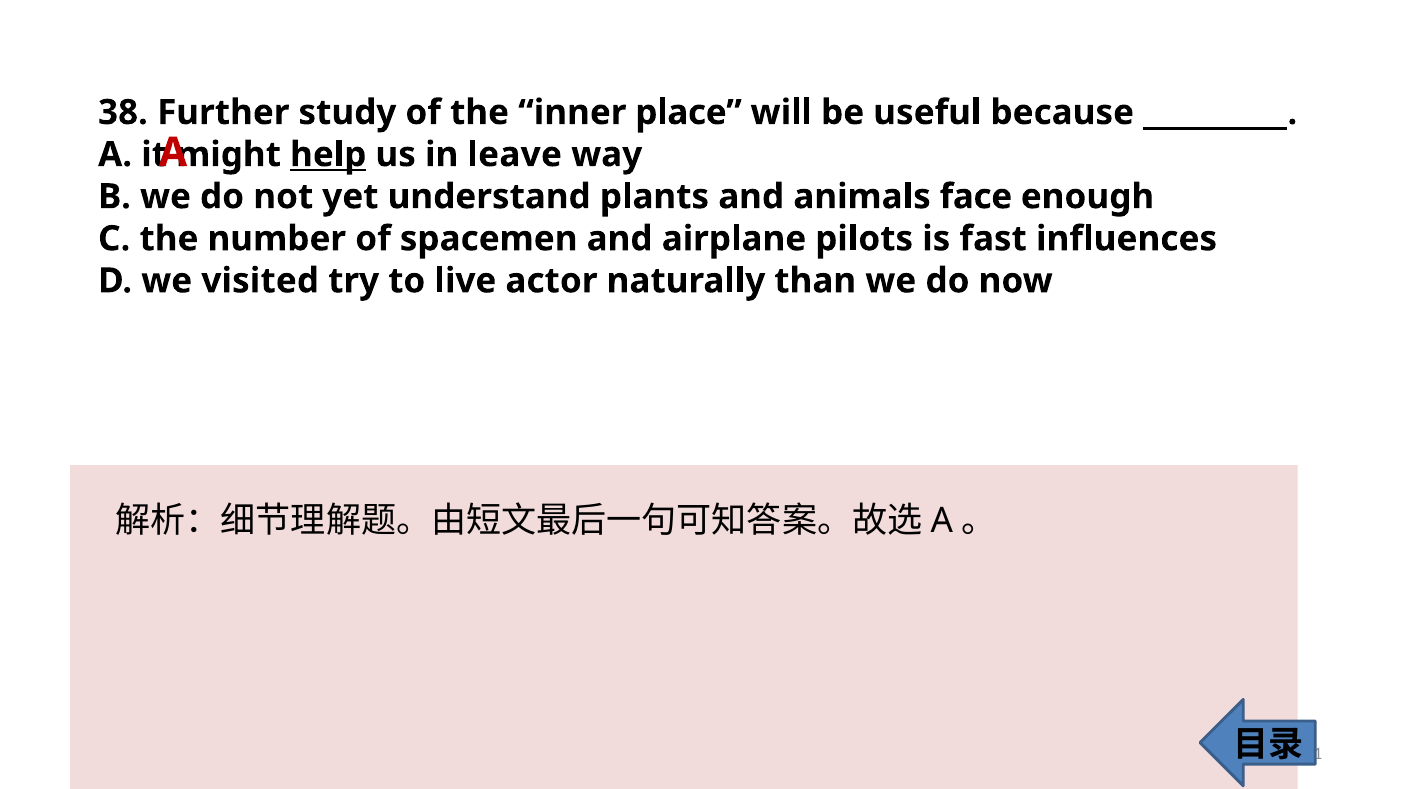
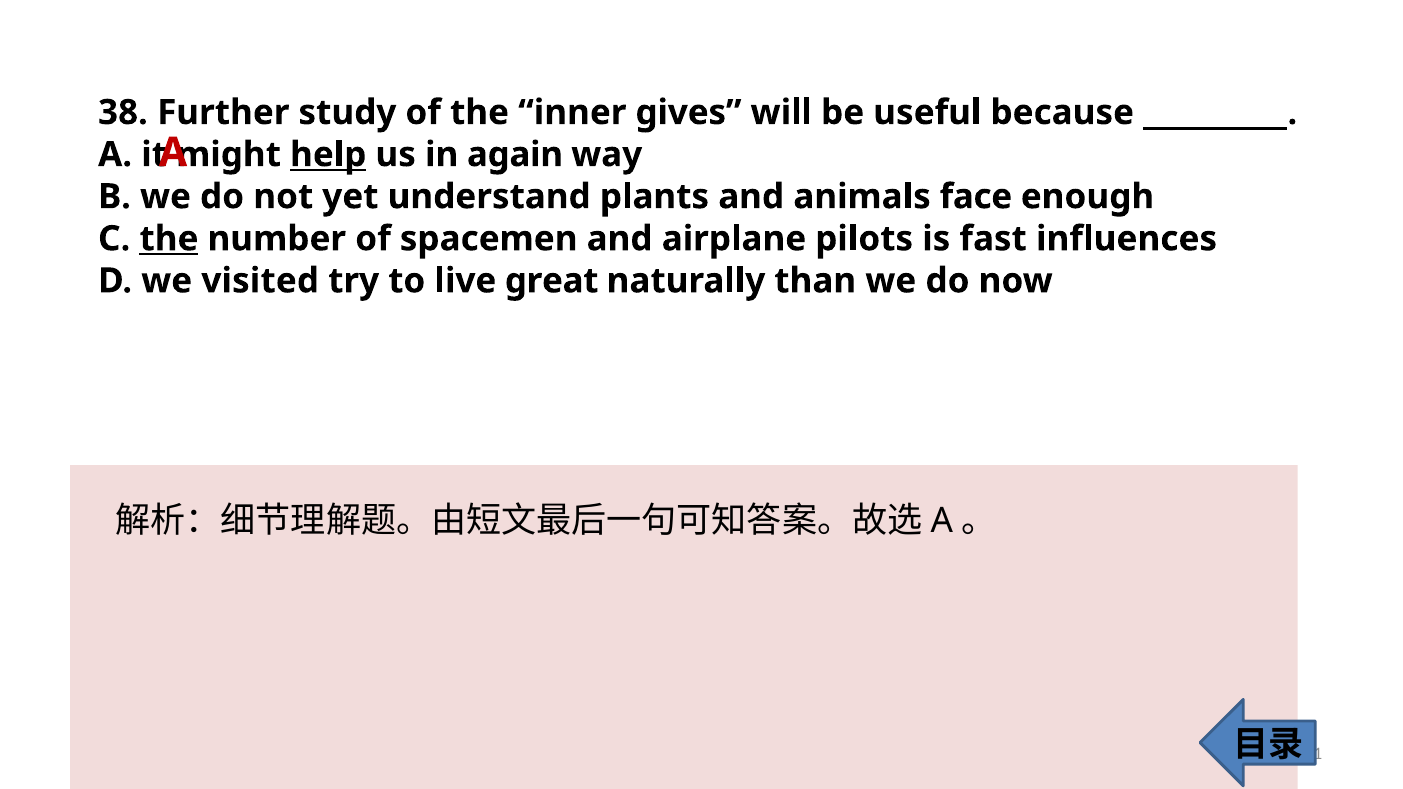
place: place -> gives (689, 113)
leave: leave -> again (515, 155)
the underline: none -> present (169, 239)
actor: actor -> great (552, 281)
